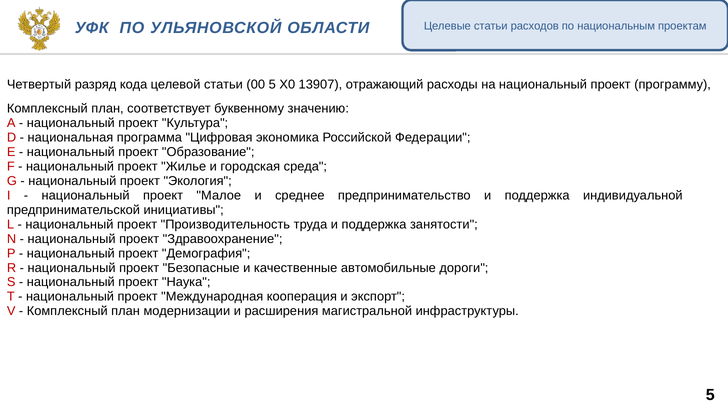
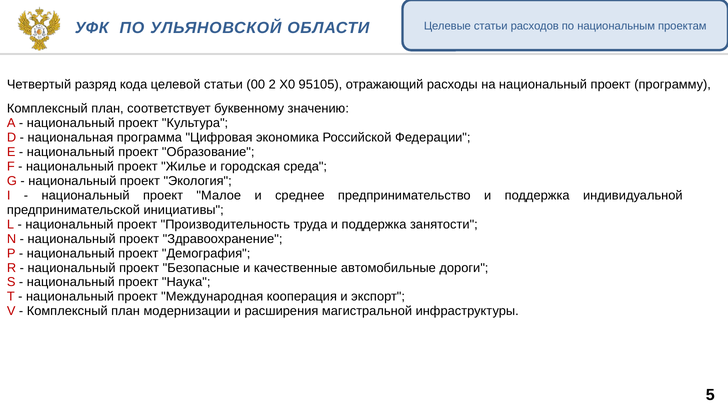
00 5: 5 -> 2 (272, 84)
13907: 13907 -> 95105 (320, 84)
